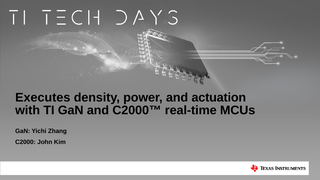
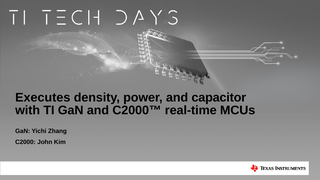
actuation: actuation -> capacitor (219, 98)
